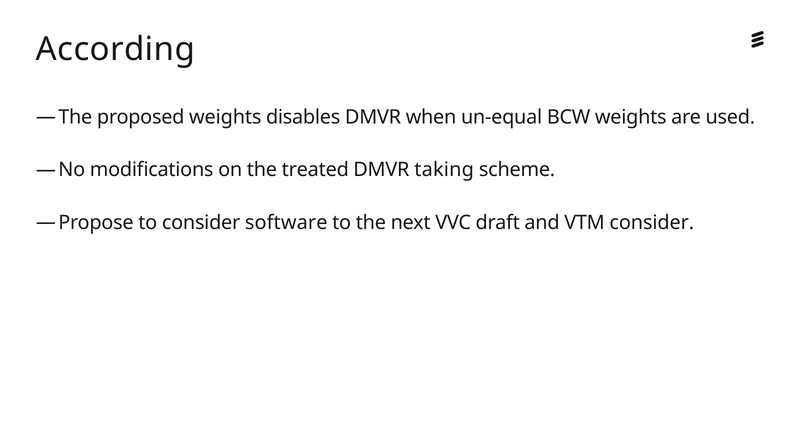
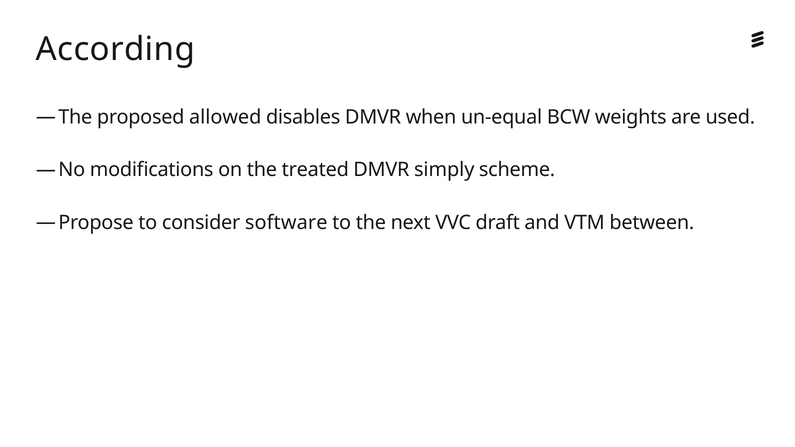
proposed weights: weights -> allowed (225, 117)
taking: taking -> simply (444, 170)
VTM consider: consider -> between (652, 223)
